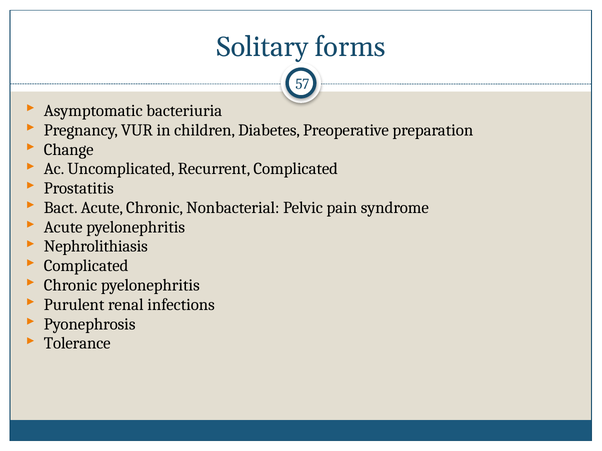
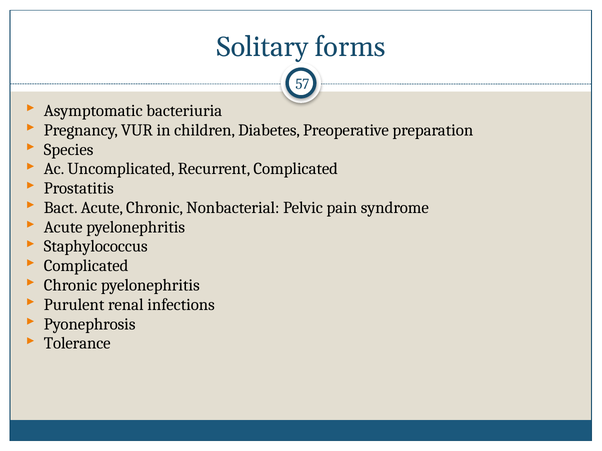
Change: Change -> Species (69, 150)
Nephrolithiasis: Nephrolithiasis -> Staphylococcus (96, 247)
